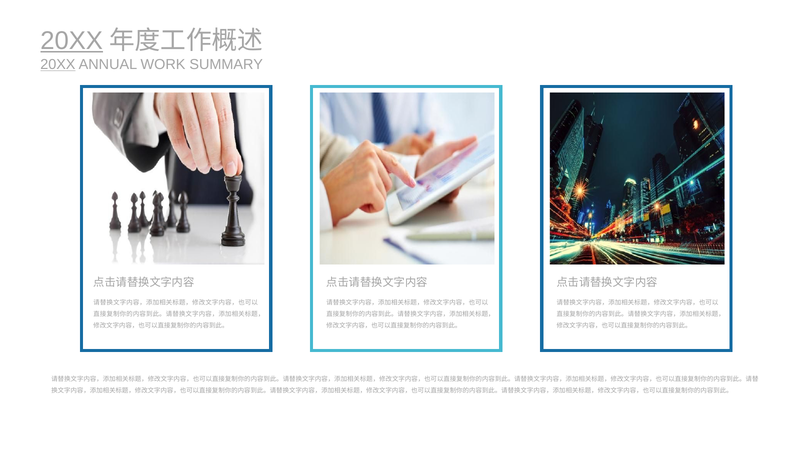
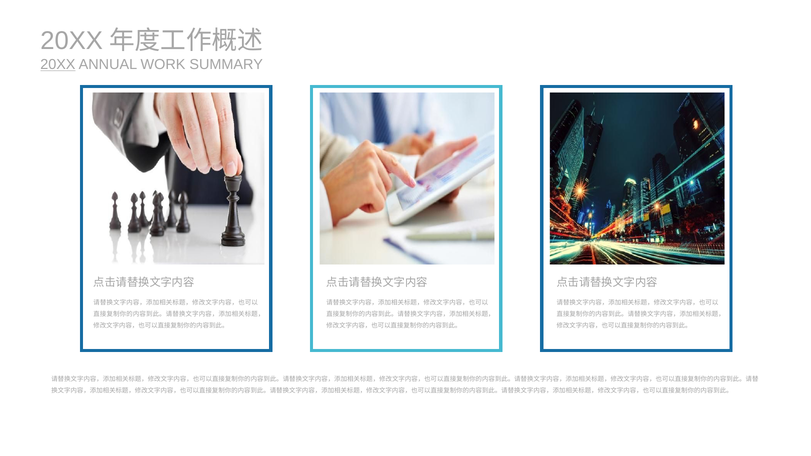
20XX underline: present -> none (72, 41)
